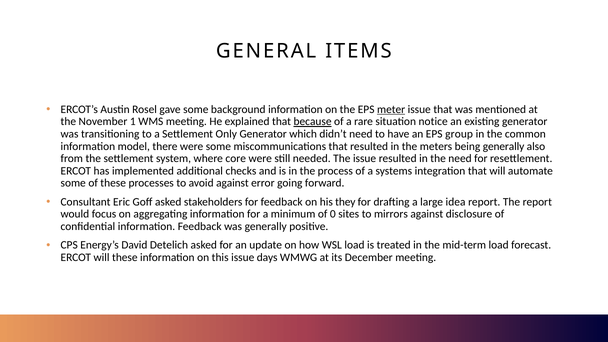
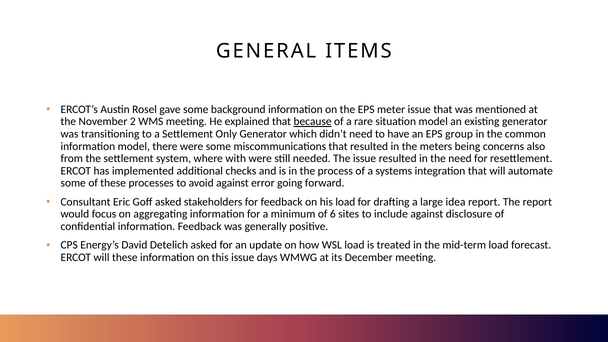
meter underline: present -> none (391, 109)
1: 1 -> 2 (133, 122)
situation notice: notice -> model (433, 122)
being generally: generally -> concerns (504, 146)
core: core -> with (236, 159)
his they: they -> load (345, 202)
0: 0 -> 6 (333, 214)
mirrors: mirrors -> include (391, 214)
